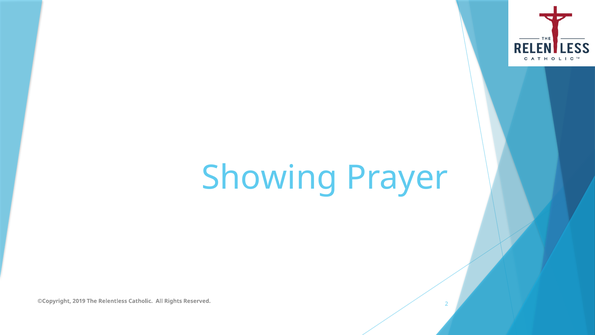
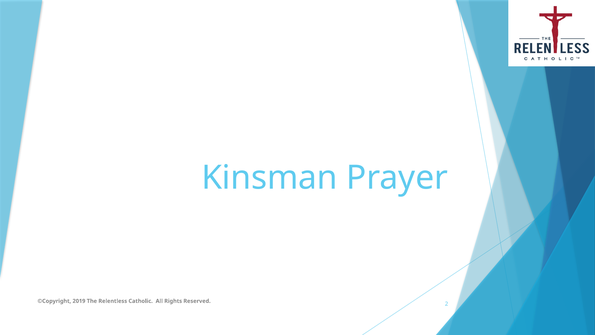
Showing: Showing -> Kinsman (269, 178)
